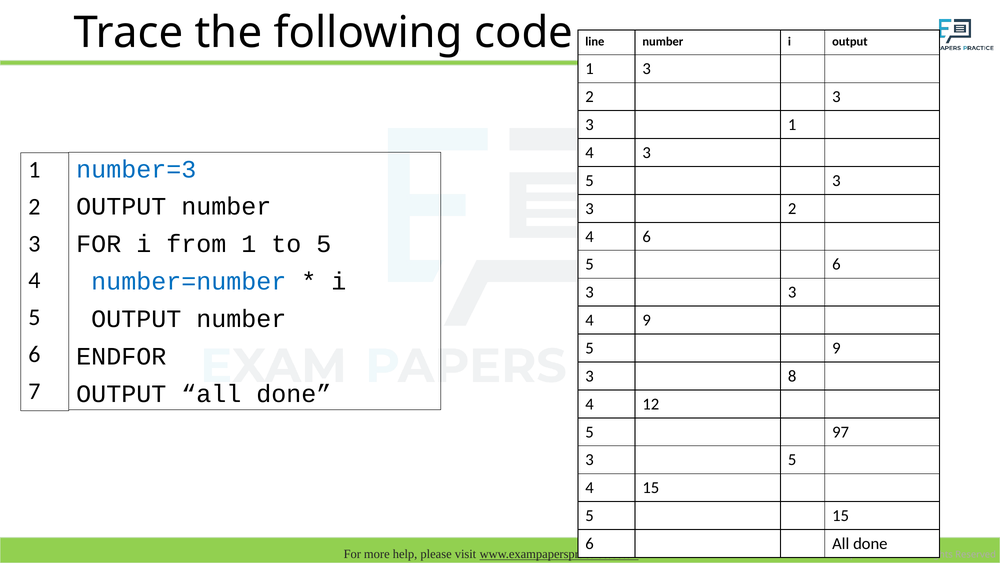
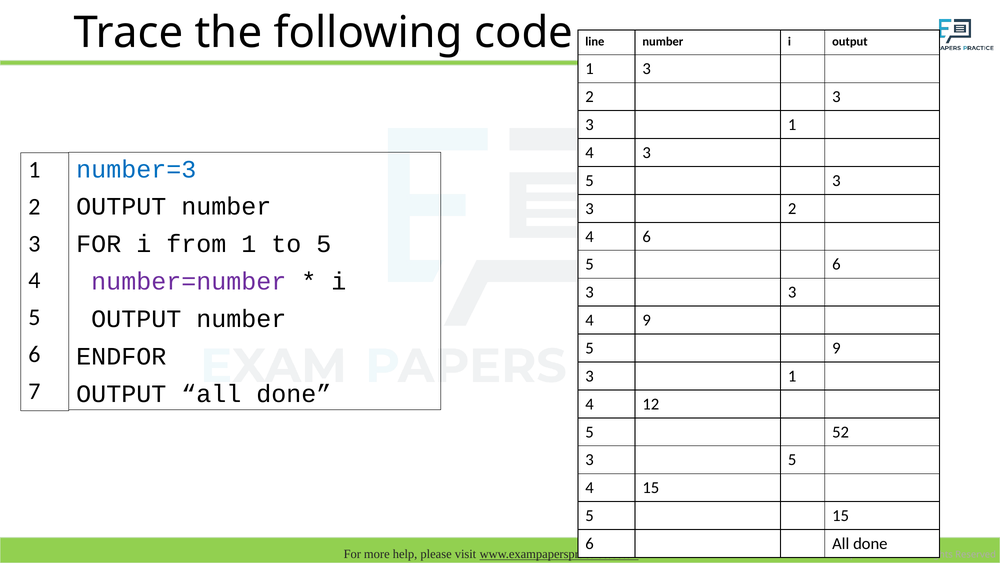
number=number colour: blue -> purple (189, 281)
8: 8 -> 1 (792, 376)
97: 97 -> 52 (841, 432)
